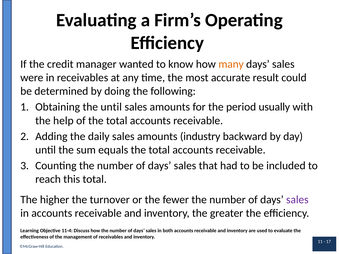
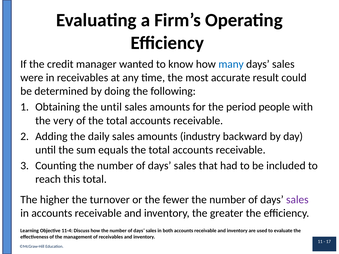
many colour: orange -> blue (231, 64)
usually: usually -> people (274, 107)
help: help -> very (63, 121)
